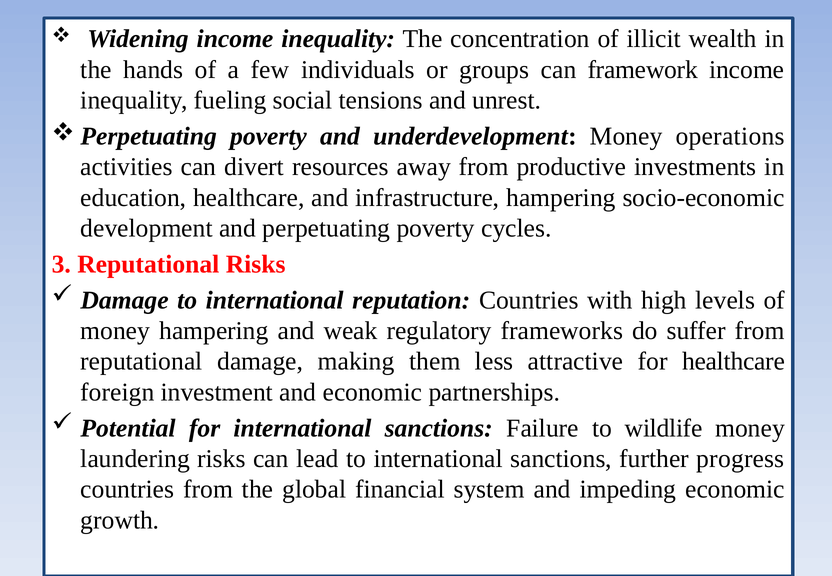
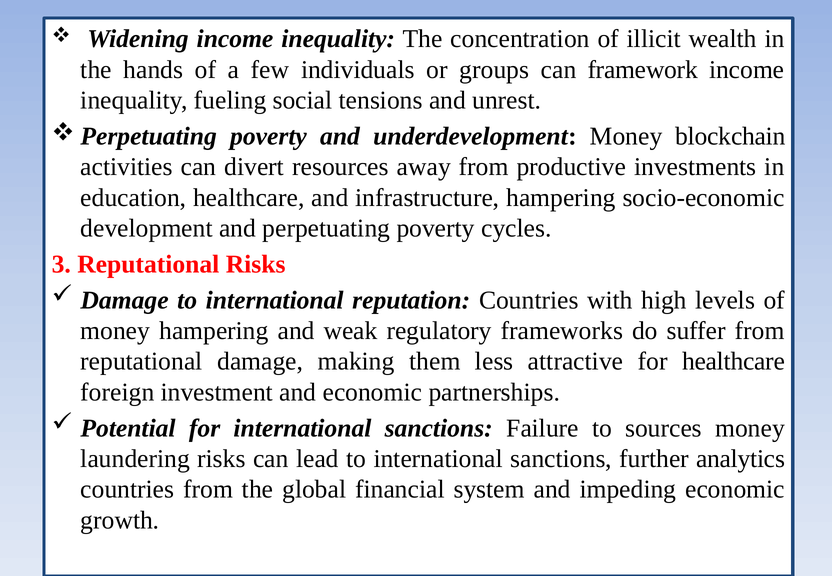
operations: operations -> blockchain (730, 136)
wildlife: wildlife -> sources (664, 428)
progress: progress -> analytics (741, 459)
